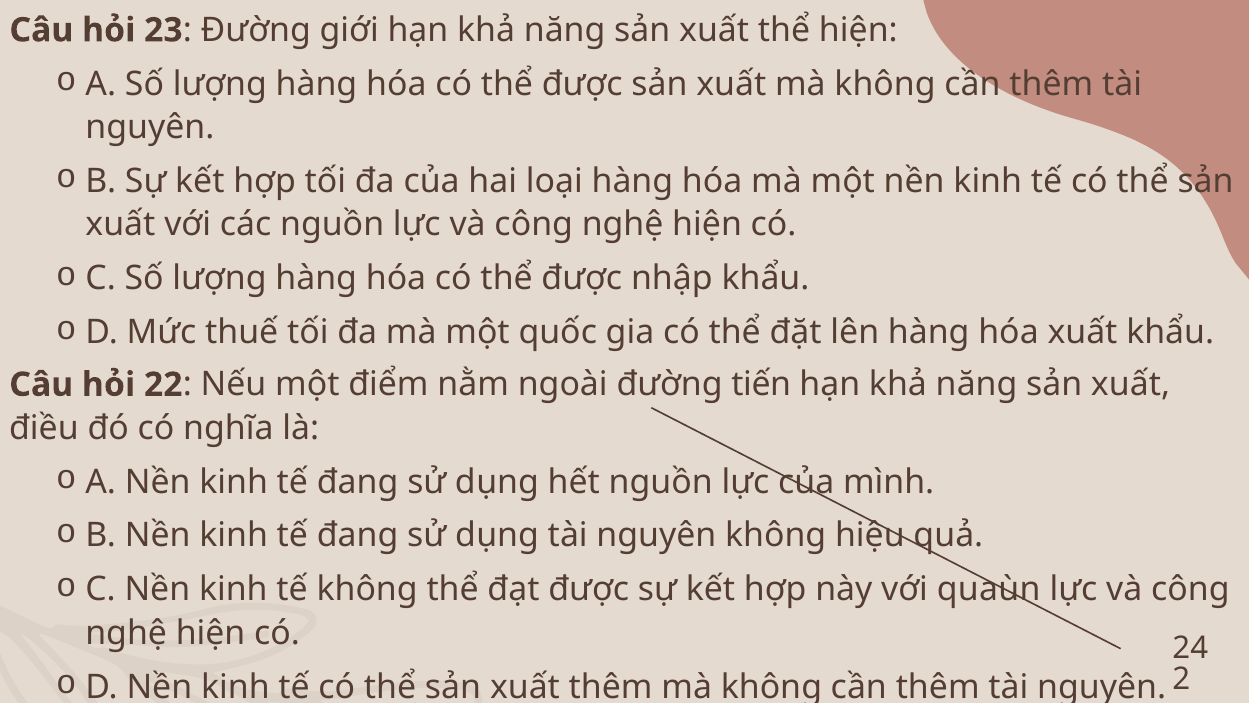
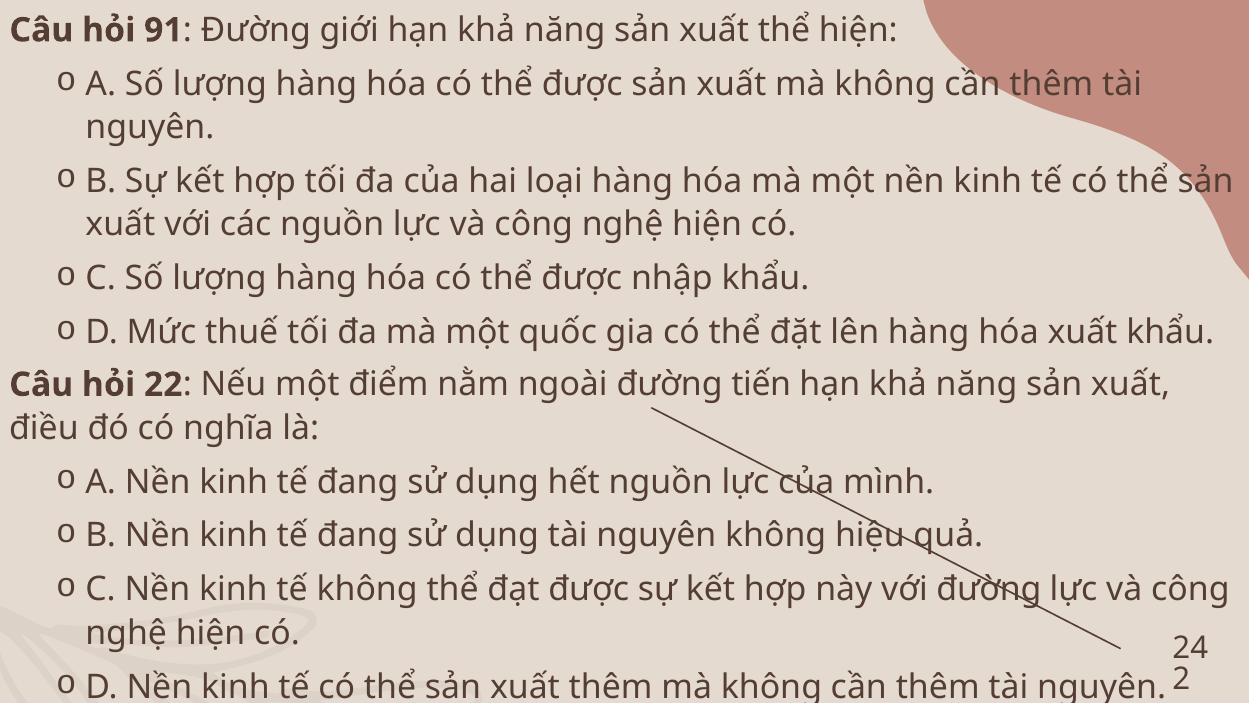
23: 23 -> 91 (163, 30)
với quaùn: quaùn -> đường (989, 589)
